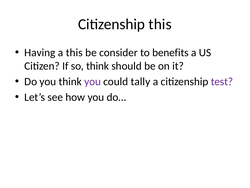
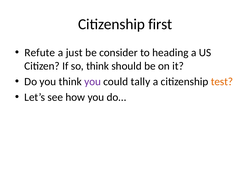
Citizenship this: this -> first (160, 24)
Having: Having -> Refute (40, 52)
a this: this -> just (74, 52)
benefits: benefits -> heading (170, 52)
test colour: purple -> orange (222, 81)
